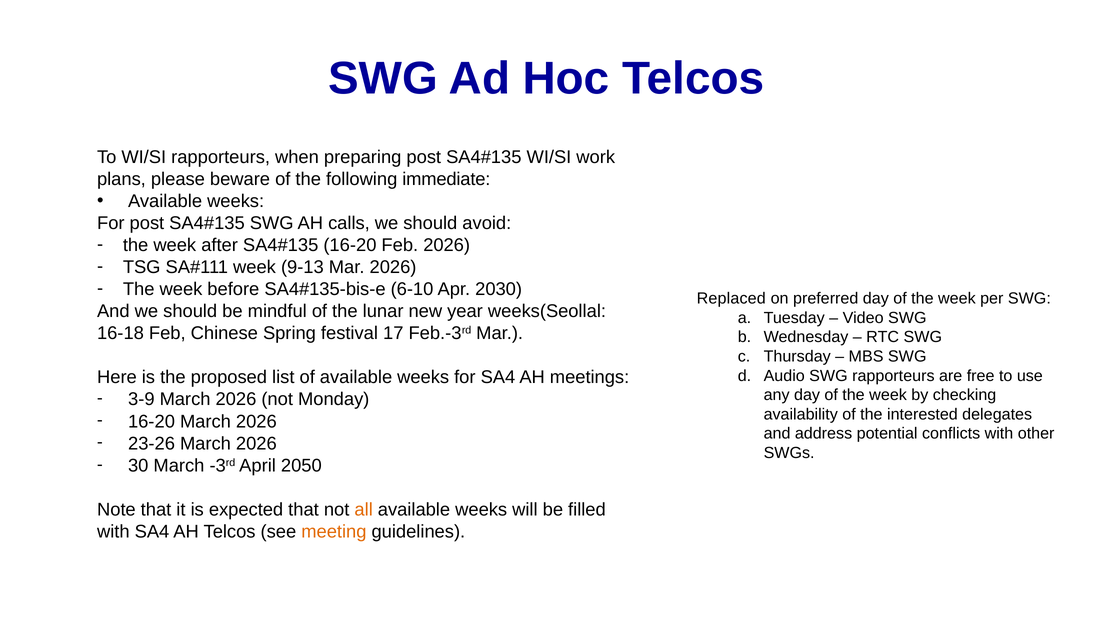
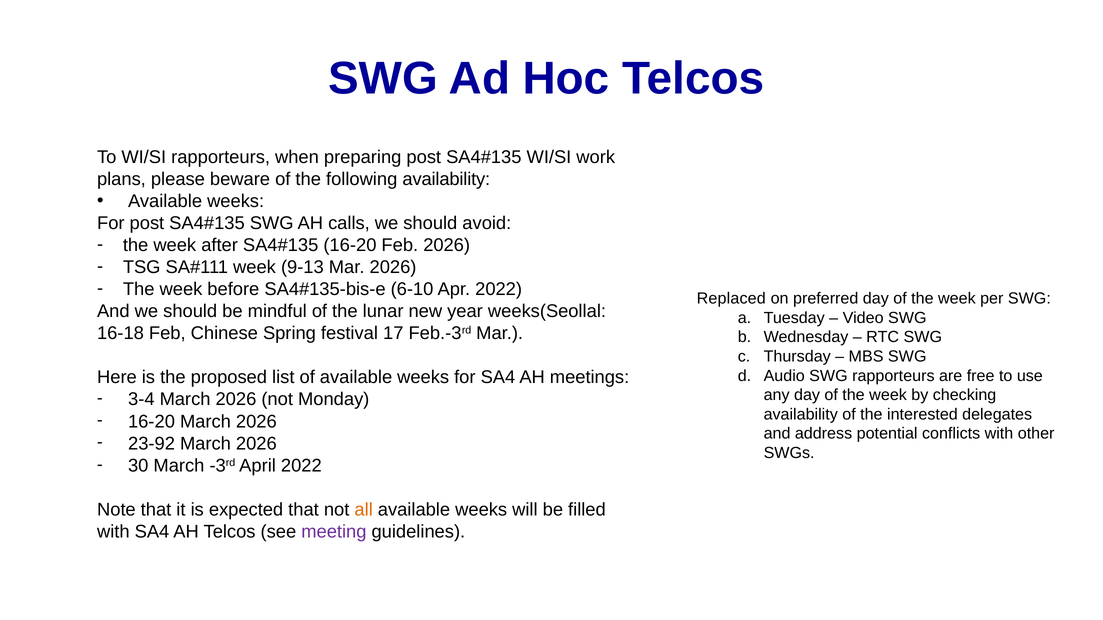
following immediate: immediate -> availability (446, 179)
Apr 2030: 2030 -> 2022 (499, 289)
3-9: 3-9 -> 3-4 (141, 400)
23-26: 23-26 -> 23-92 (152, 444)
April 2050: 2050 -> 2022 (301, 466)
meeting colour: orange -> purple (334, 532)
